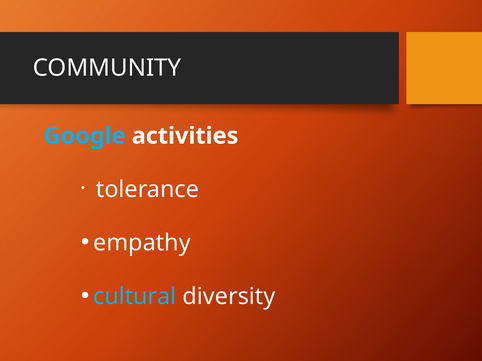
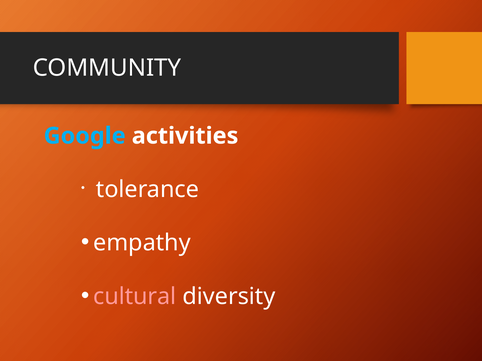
cultural colour: light blue -> pink (135, 297)
